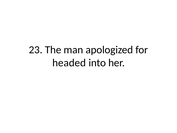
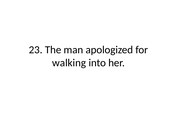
headed: headed -> walking (69, 63)
